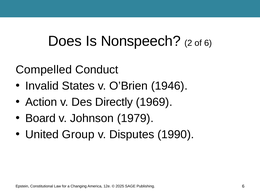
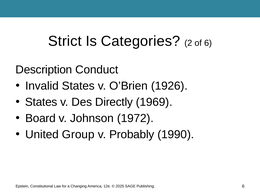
Does: Does -> Strict (65, 41)
Nonspeech: Nonspeech -> Categories (141, 41)
Compelled: Compelled -> Description (44, 70)
1946: 1946 -> 1926 (169, 86)
Action: Action -> States (41, 102)
1979: 1979 -> 1972 (135, 118)
Disputes: Disputes -> Probably (132, 134)
